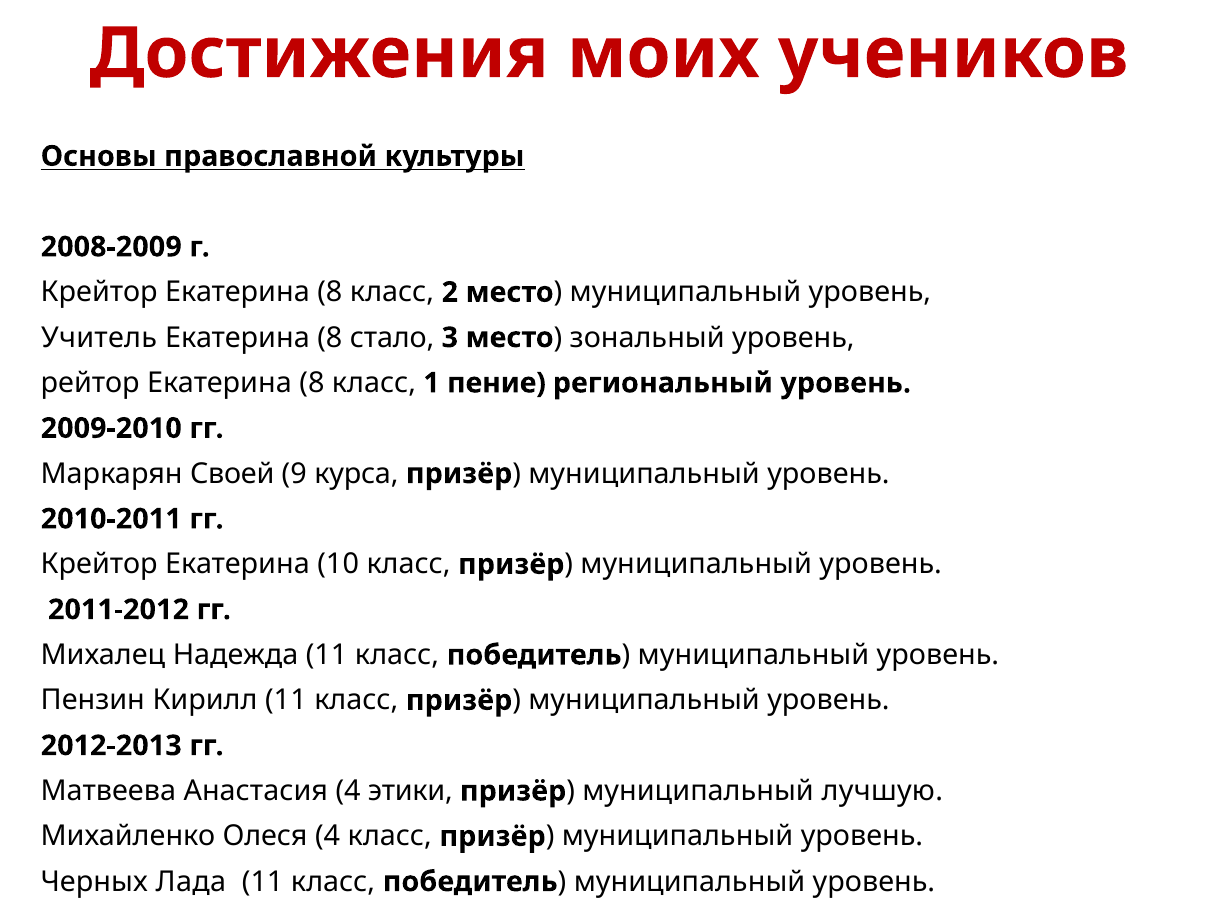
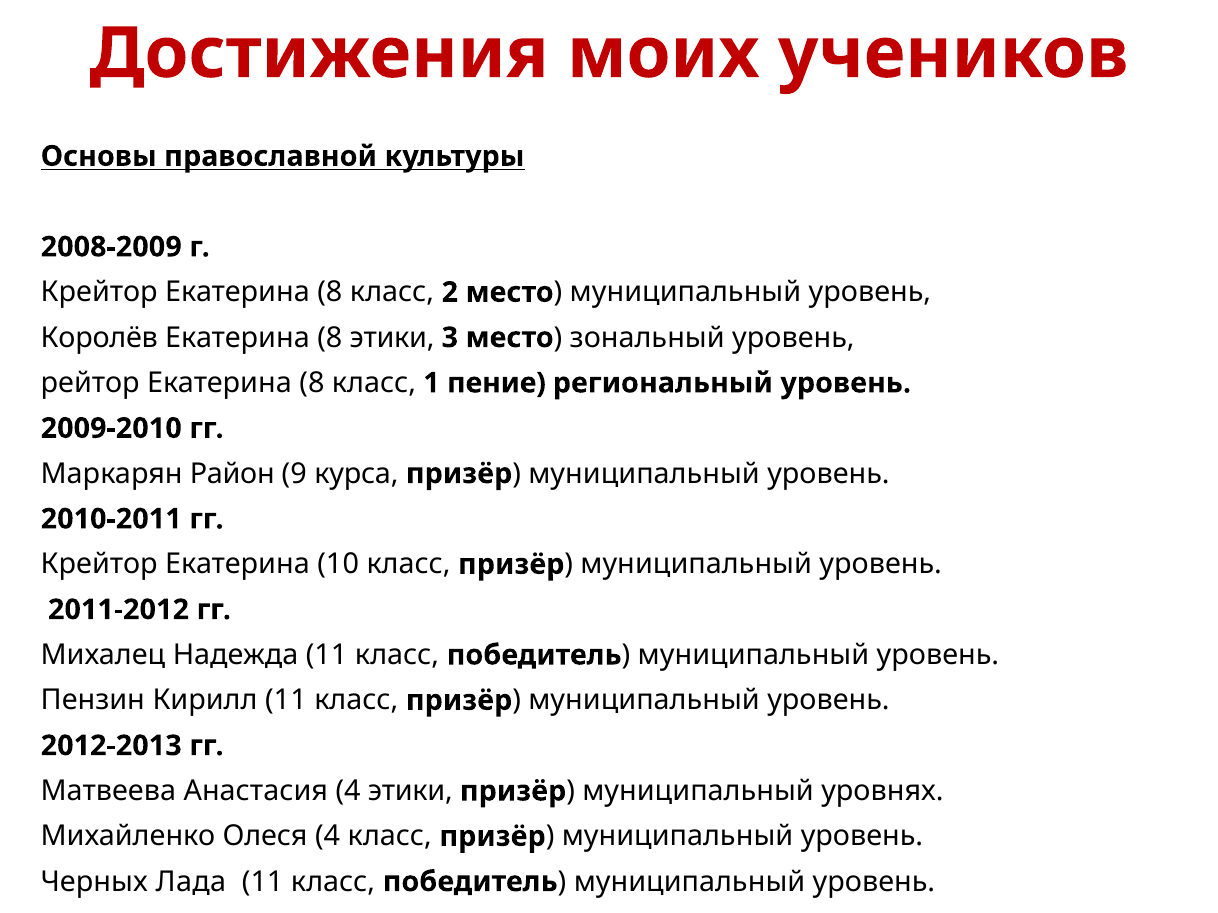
Учитель: Учитель -> Королёв (99, 338)
8 стало: стало -> этики (392, 338)
Своей: Своей -> Район (232, 474)
лучшую: лучшую -> уровнях (882, 791)
